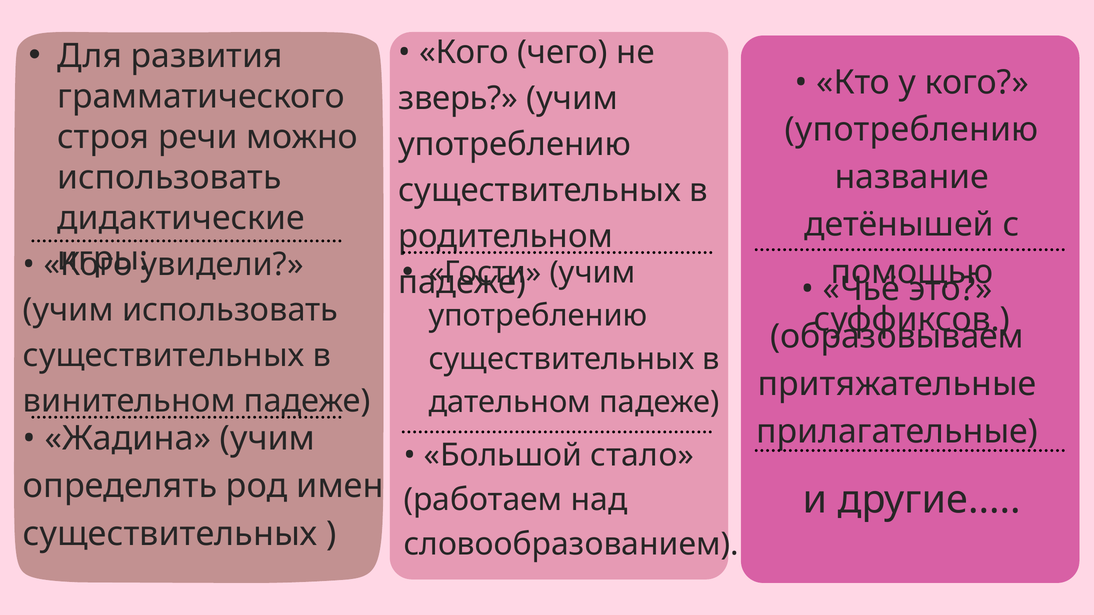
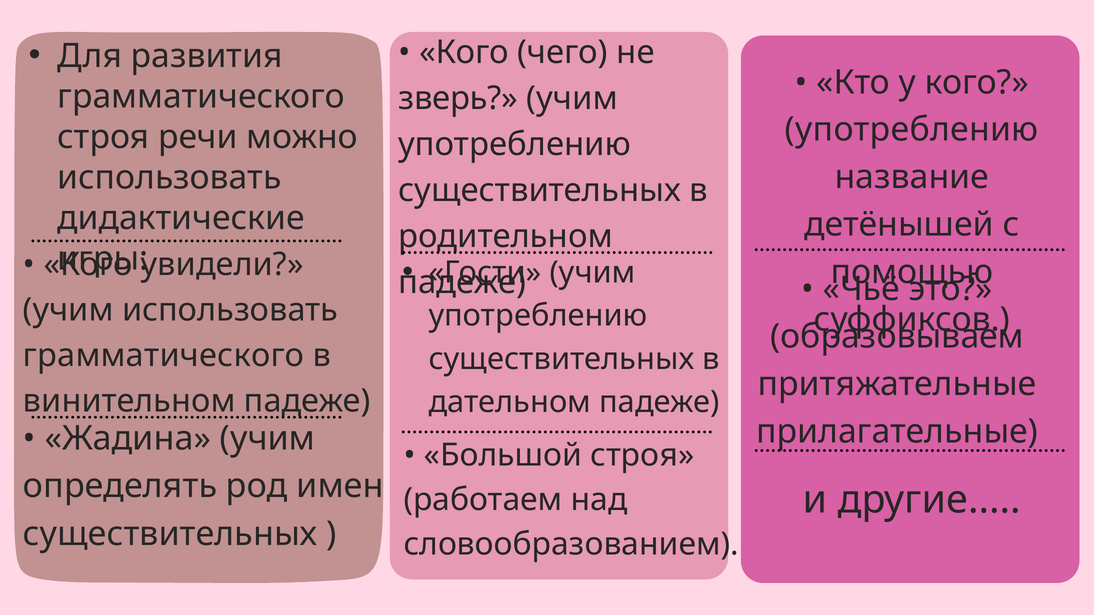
существительных: существительных -> грамматического (164, 356)
Большой стало: стало -> строя (642, 455)
